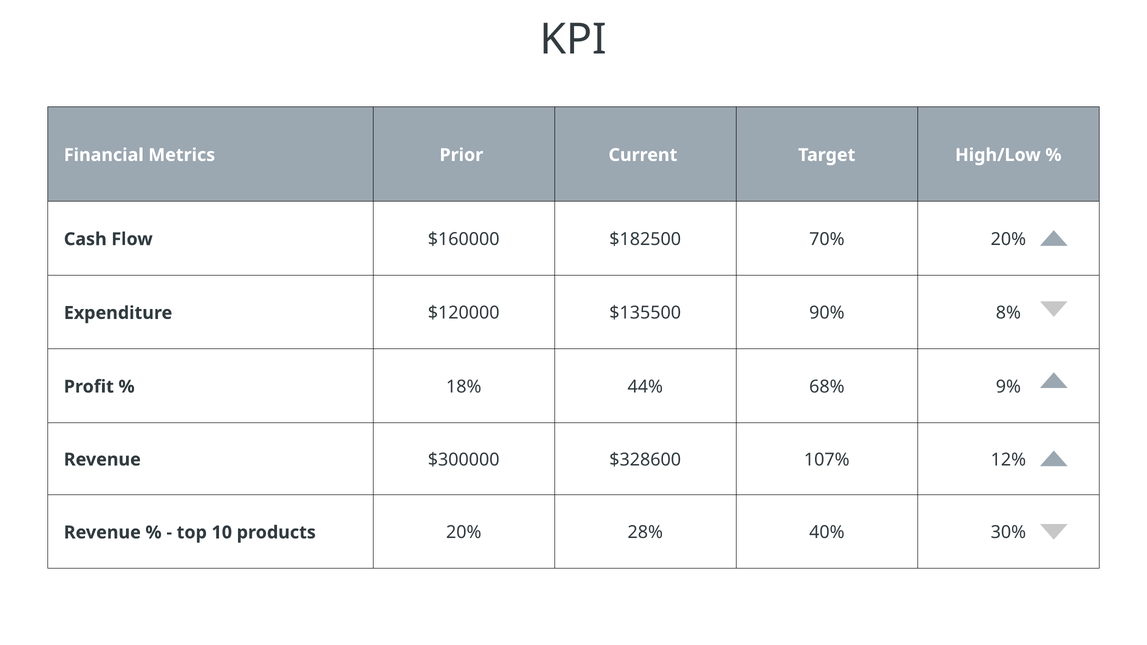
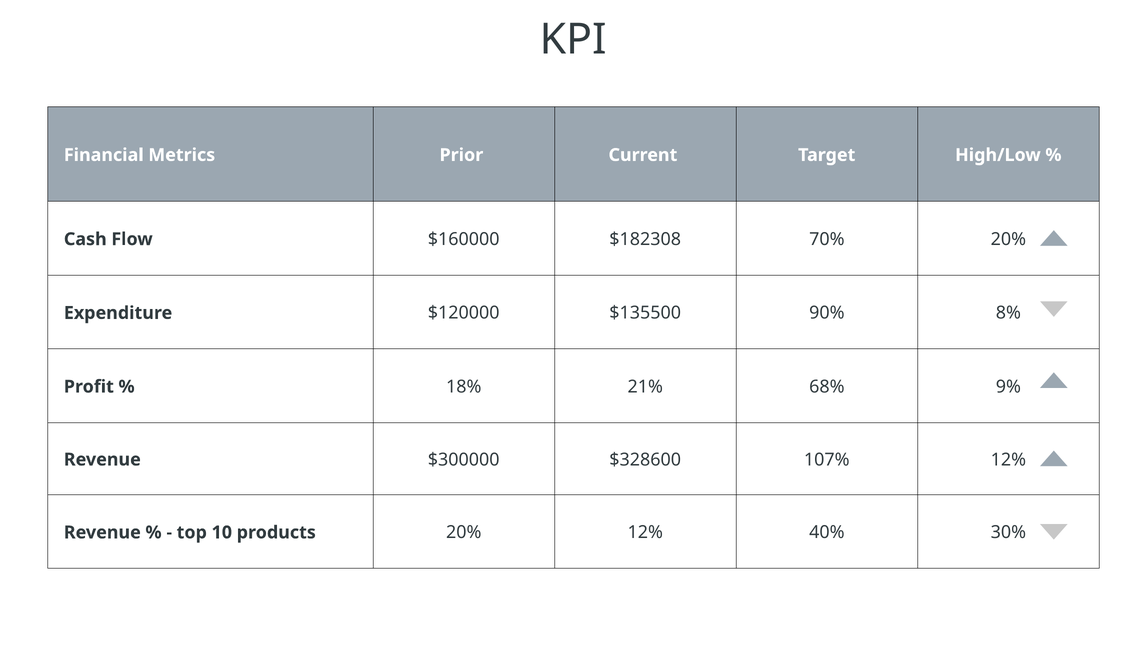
$182500: $182500 -> $182308 (645, 239)
44%: 44% -> 21% (645, 387)
20% 28%: 28% -> 12% (645, 533)
